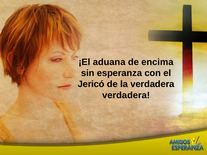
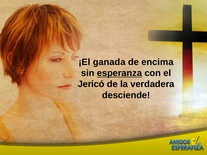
aduana: aduana -> ganada (109, 62)
esperanza underline: none -> present (119, 73)
verdadera: verdadera -> desciende (126, 95)
